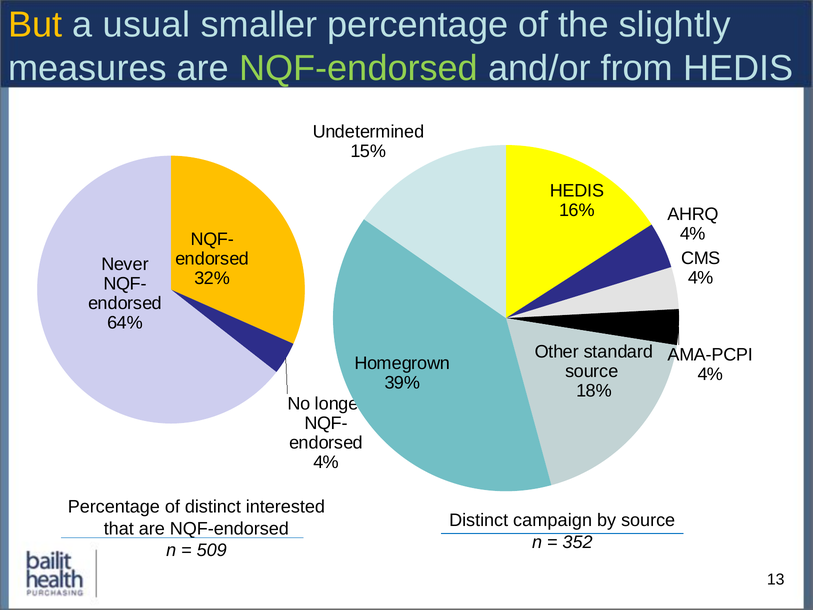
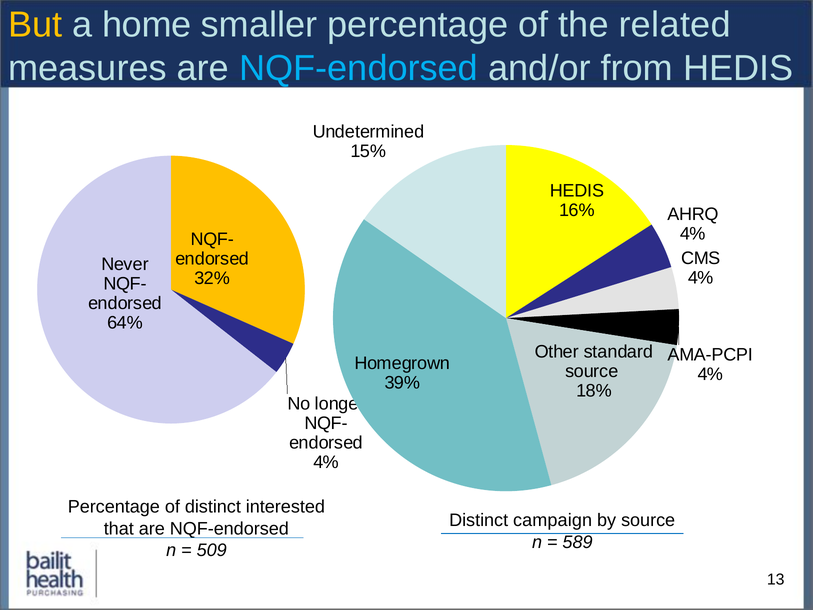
usual: usual -> home (147, 25)
slightly: slightly -> related (675, 25)
NQF-endorsed colour: light green -> light blue (359, 68)
352: 352 -> 589 (578, 542)
